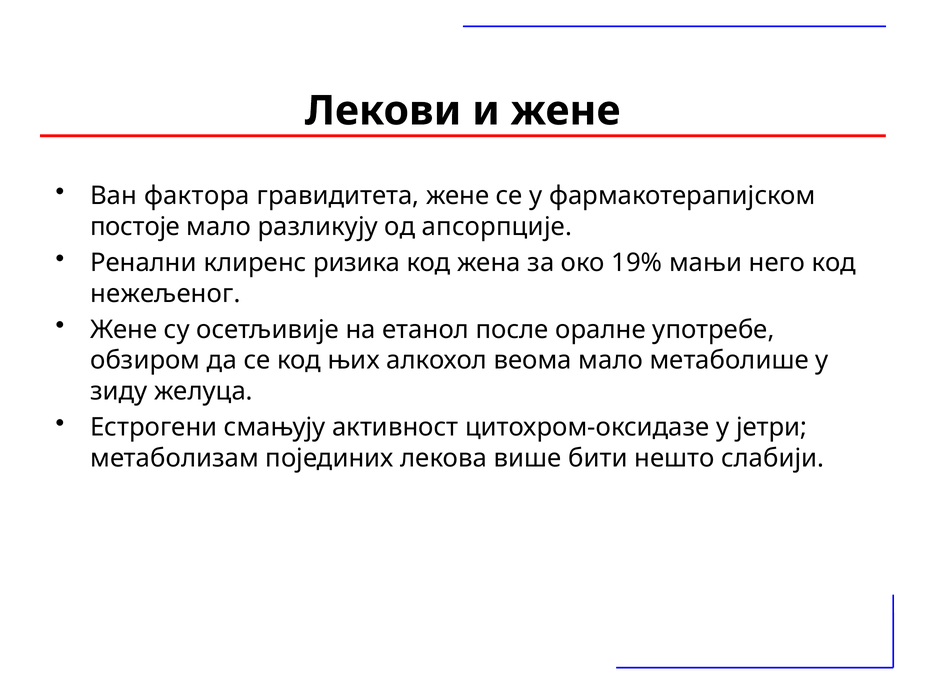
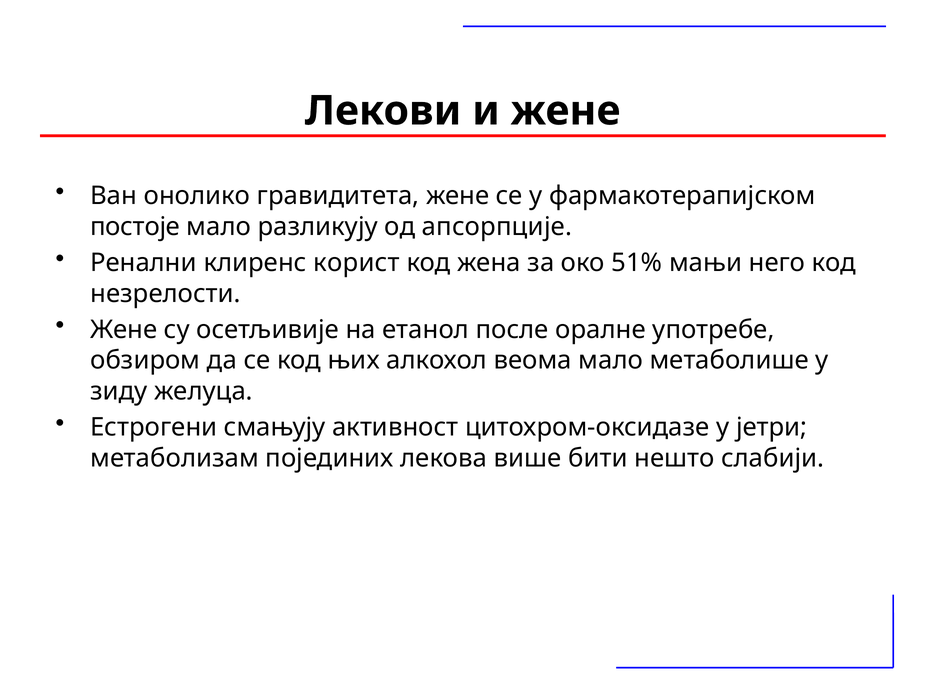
фактора: фактора -> онолико (197, 196)
ризика: ризика -> корист (357, 263)
19%: 19% -> 51% (637, 263)
нежељеног: нежељеног -> незрелости (165, 294)
